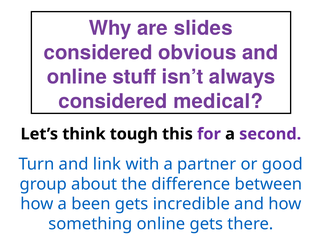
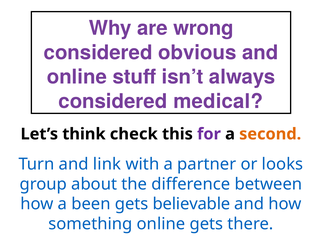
slides: slides -> wrong (203, 28)
tough: tough -> check (134, 134)
second colour: purple -> orange (270, 134)
good: good -> looks (282, 164)
incredible: incredible -> believable (191, 204)
